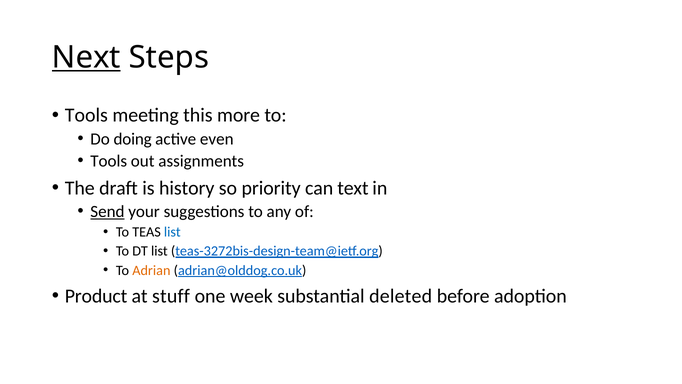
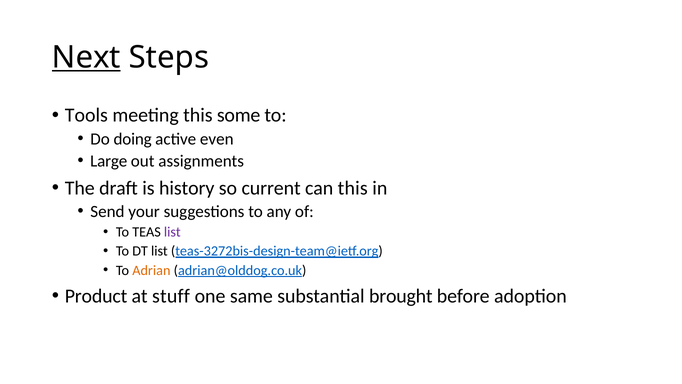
more: more -> some (239, 115)
Tools: Tools -> Large (109, 161)
priority: priority -> current (271, 188)
can text: text -> this (353, 188)
Send underline: present -> none (107, 211)
list colour: blue -> purple (172, 232)
week: week -> same (251, 296)
deleted: deleted -> brought (401, 296)
